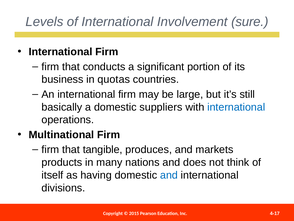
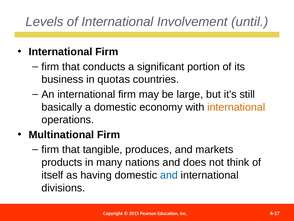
sure: sure -> until (250, 22)
suppliers: suppliers -> economy (161, 107)
international colour: blue -> orange (236, 107)
